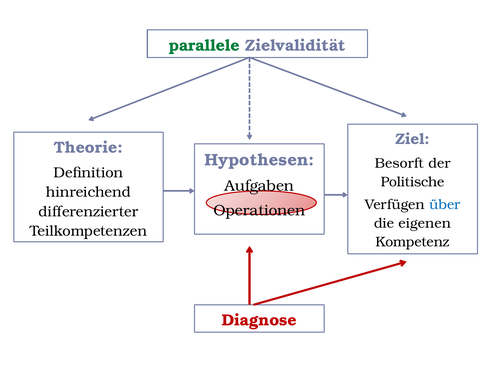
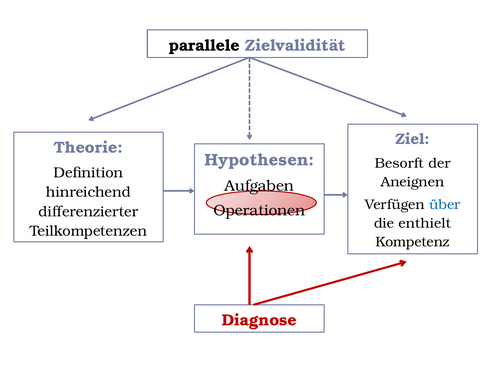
parallele colour: green -> black (204, 46)
Politische: Politische -> Aneignen (413, 182)
eigenen: eigenen -> enthielt (425, 223)
